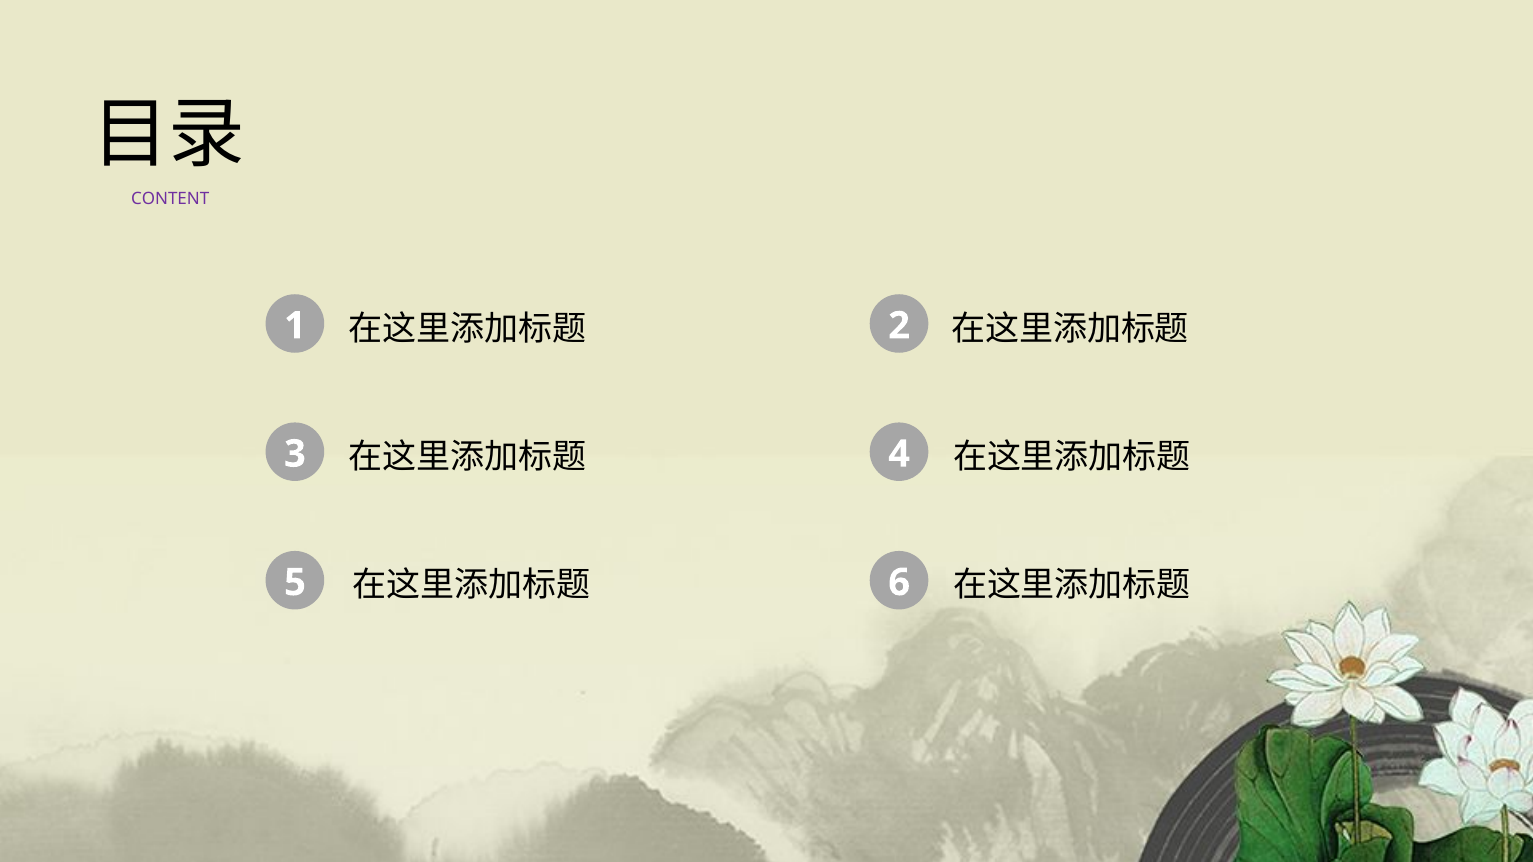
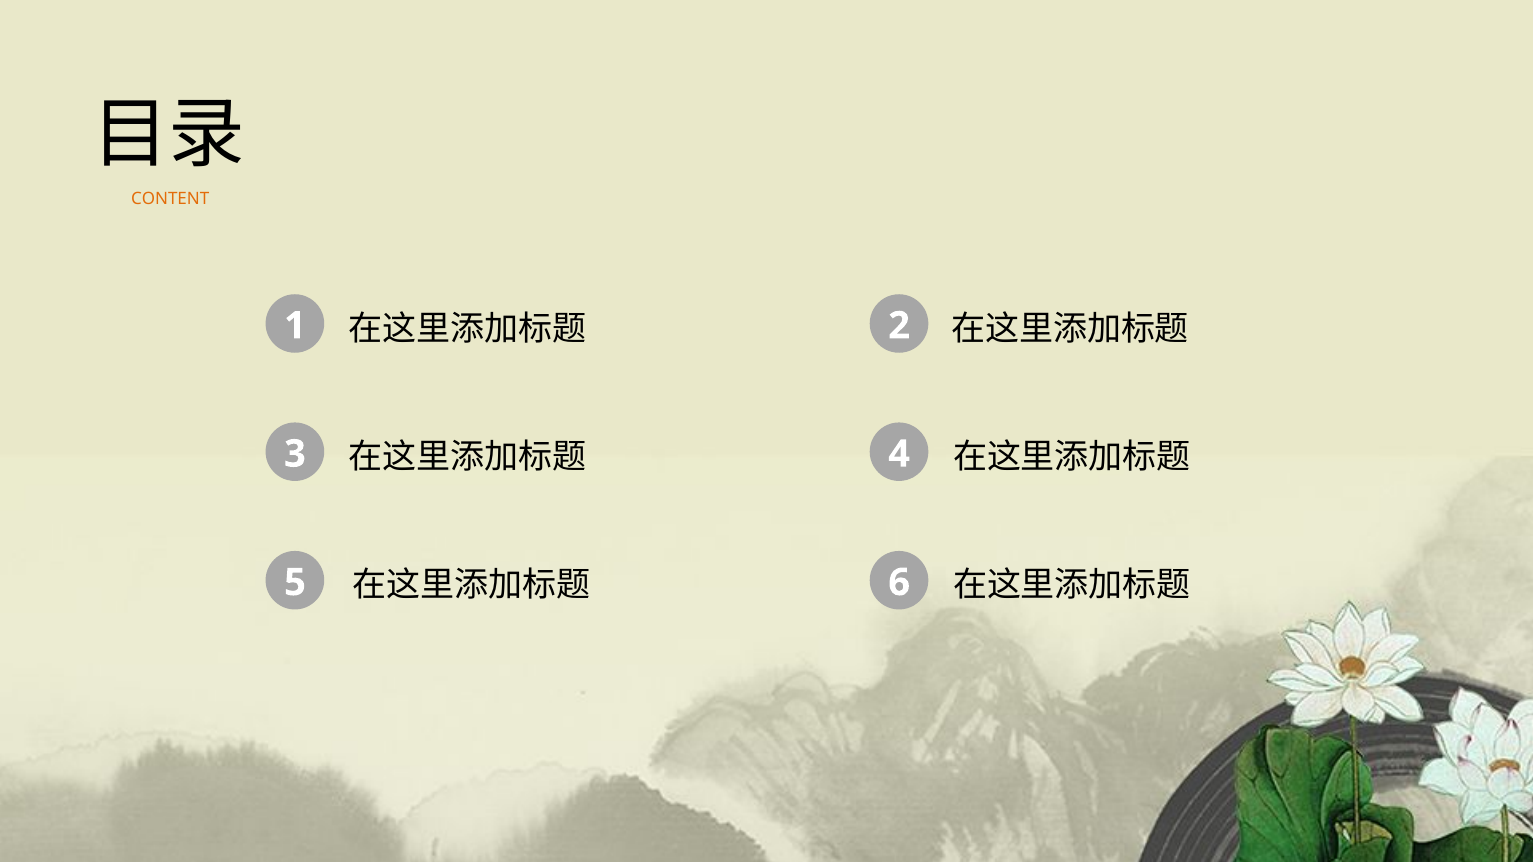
CONTENT colour: purple -> orange (170, 199)
